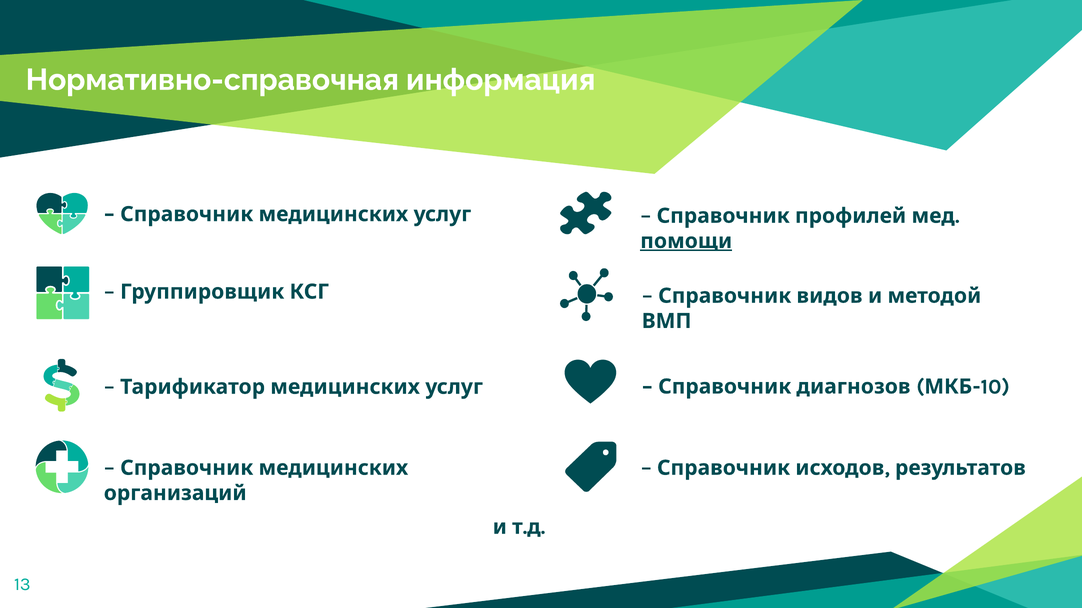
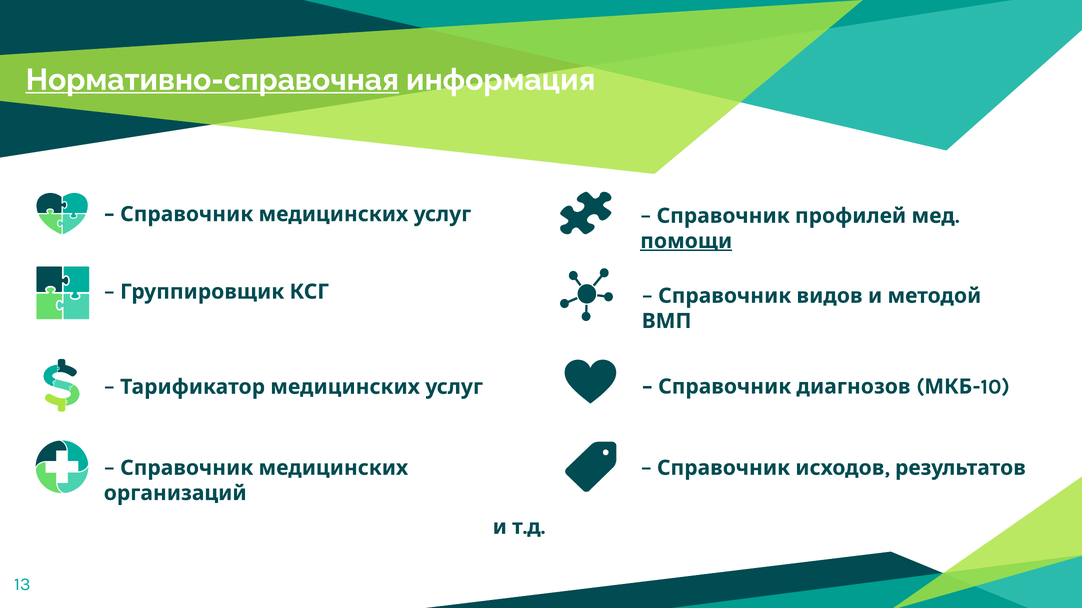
Нормативно-справочная underline: none -> present (212, 80)
